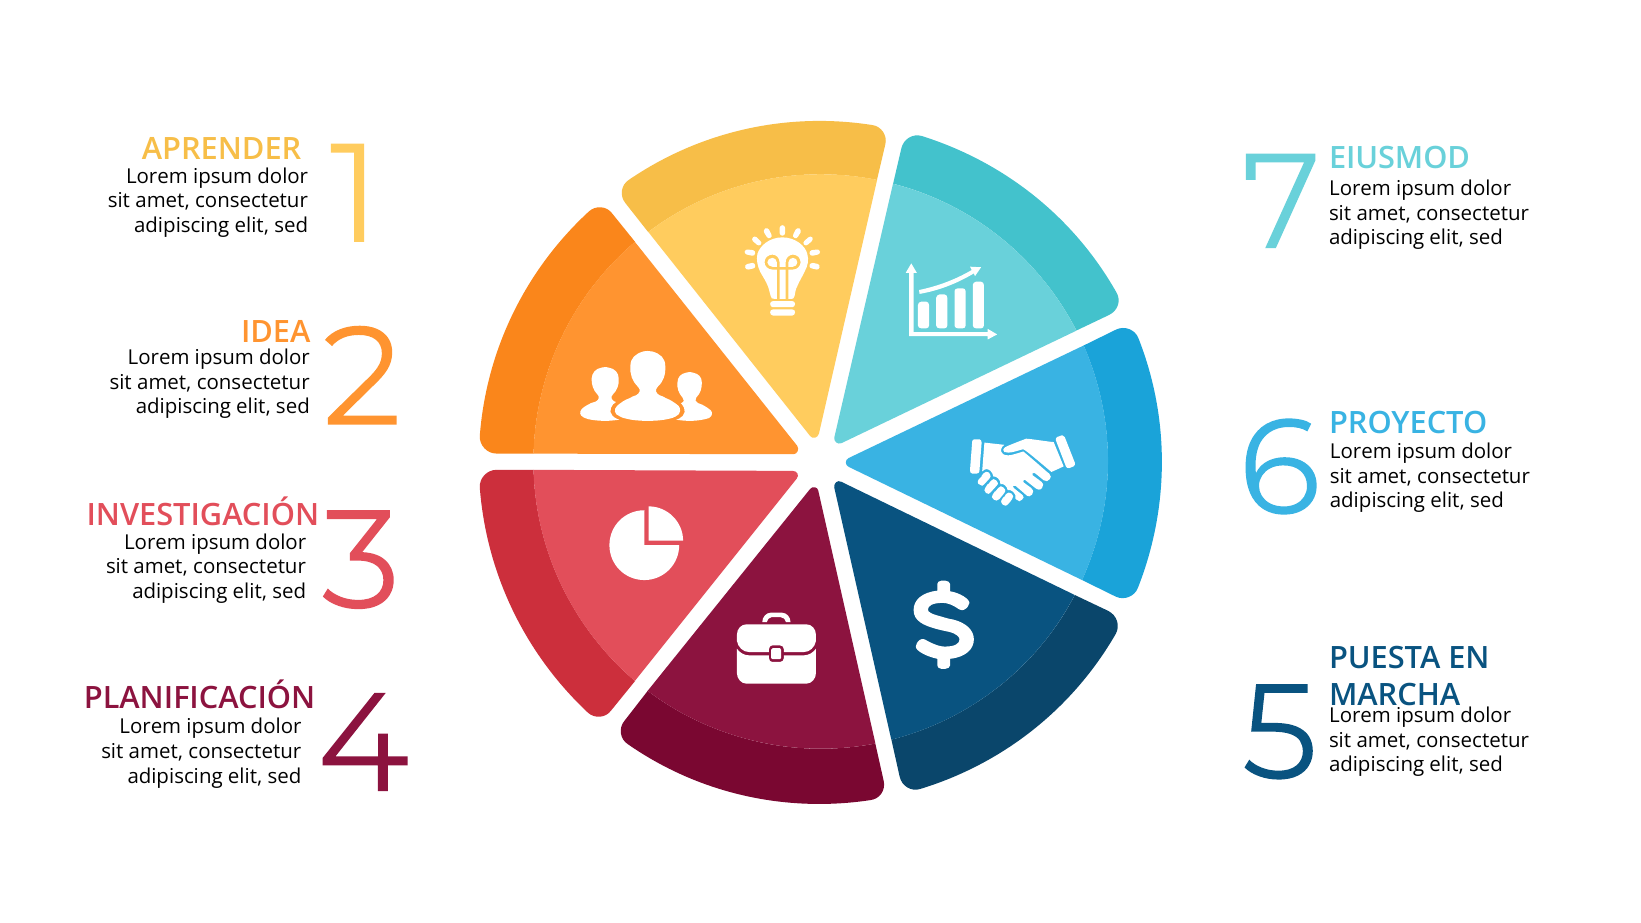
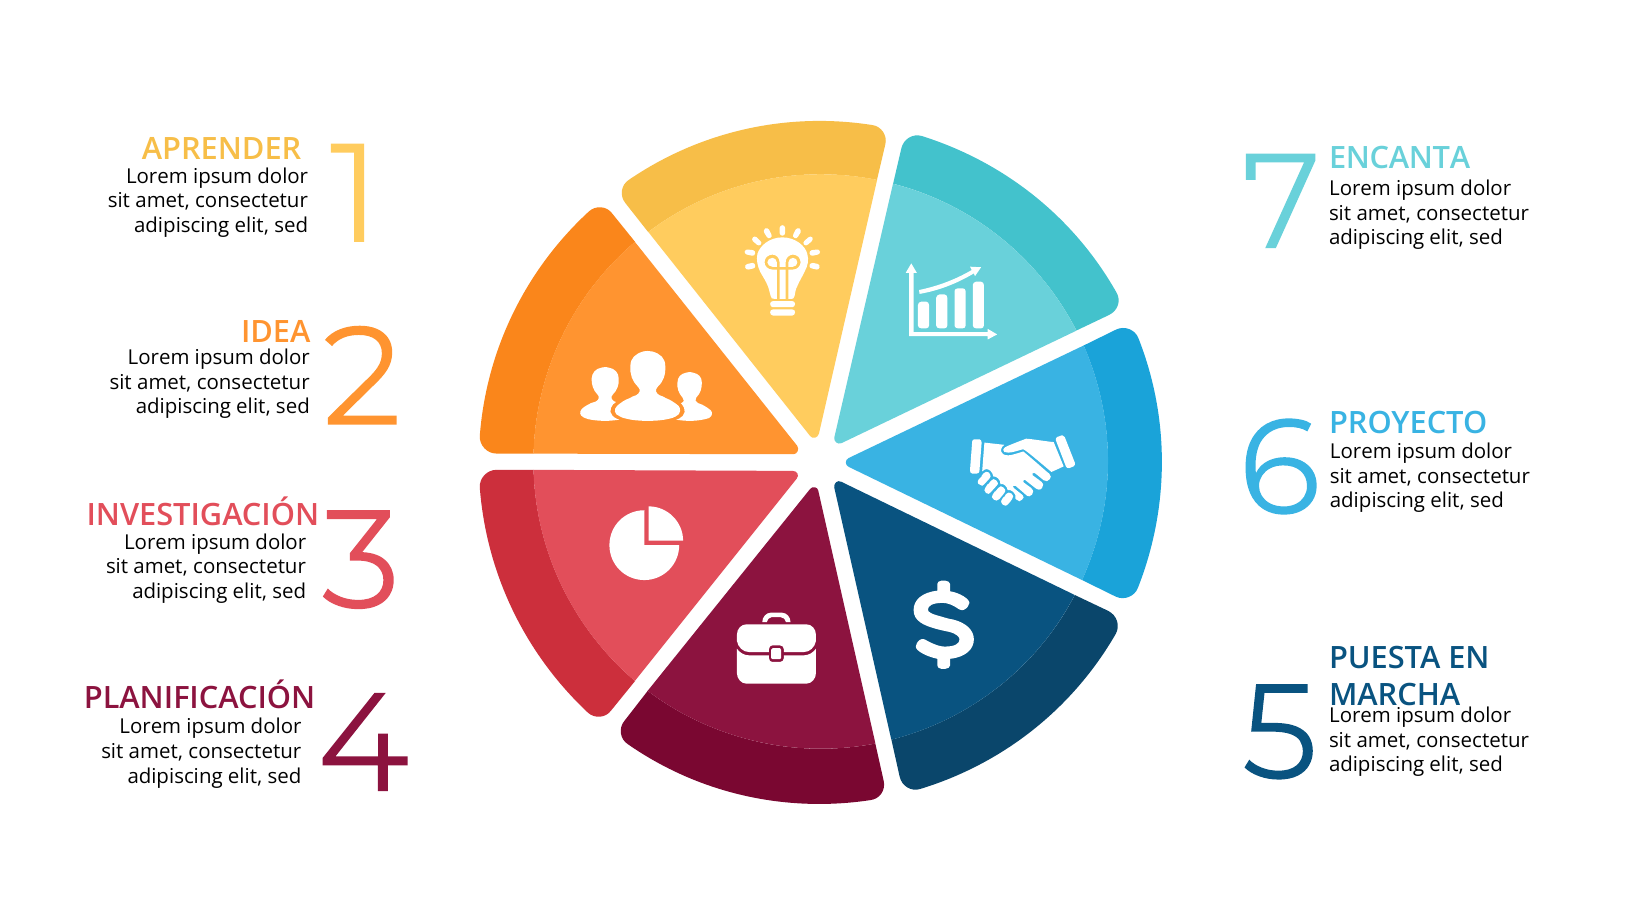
EIUSMOD: EIUSMOD -> ENCANTA (1400, 158)
